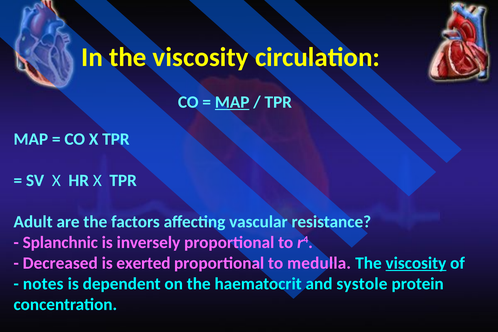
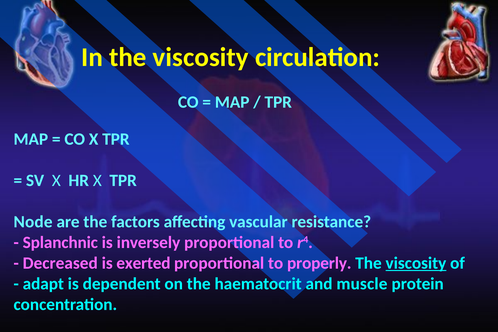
MAP underline: present -> none (232, 102)
Adult: Adult -> Node (33, 222)
medulla: medulla -> properly (319, 263)
notes: notes -> adapt (43, 284)
systole: systole -> muscle (362, 284)
